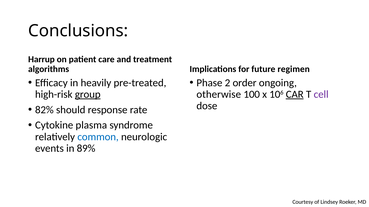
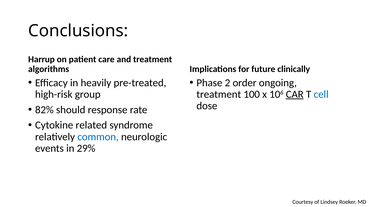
regimen: regimen -> clinically (294, 69)
group underline: present -> none (88, 95)
otherwise: otherwise -> treatment (219, 95)
cell colour: purple -> blue (321, 95)
plasma: plasma -> related (91, 126)
89%: 89% -> 29% (86, 149)
